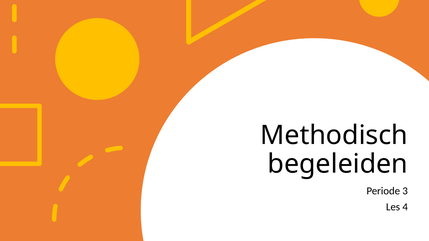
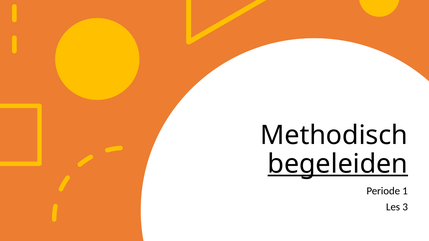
begeleiden underline: none -> present (338, 164)
3: 3 -> 1 (405, 191)
4: 4 -> 3 (405, 207)
